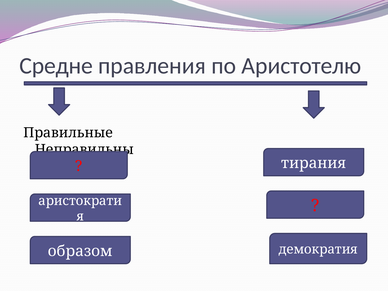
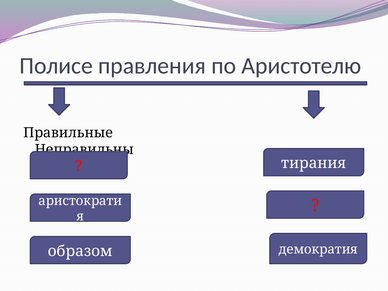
Средне: Средне -> Полисе (56, 66)
